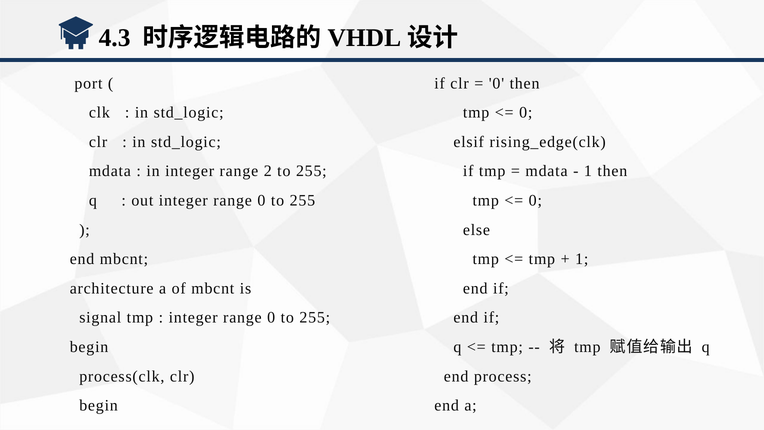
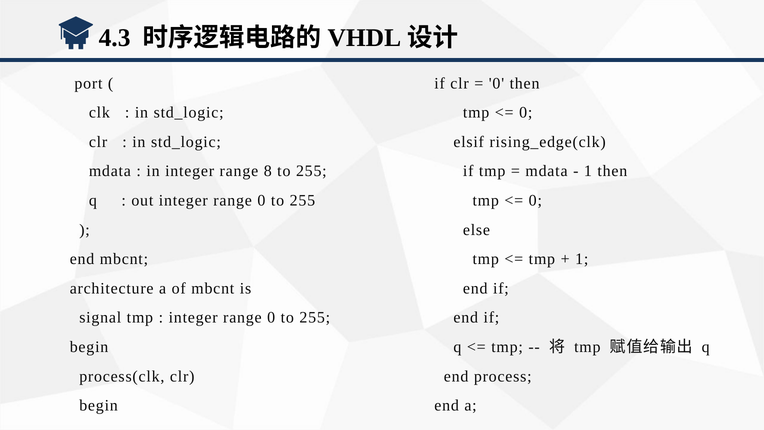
2: 2 -> 8 (268, 171)
